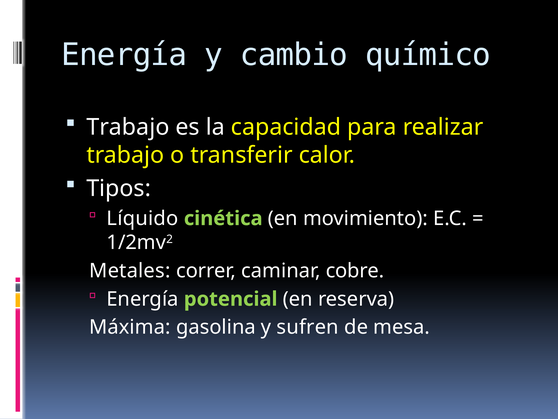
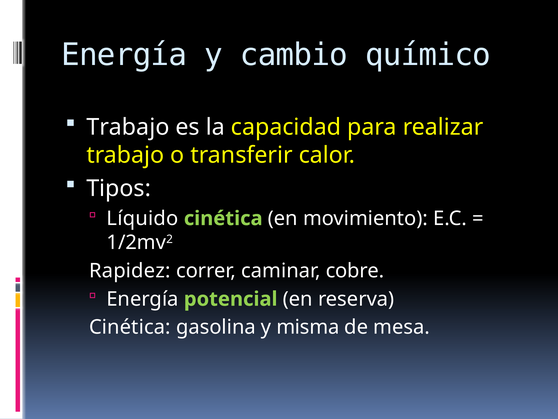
Metales: Metales -> Rapidez (130, 271)
Máxima: Máxima -> Cinética (130, 327)
sufren: sufren -> misma (308, 327)
